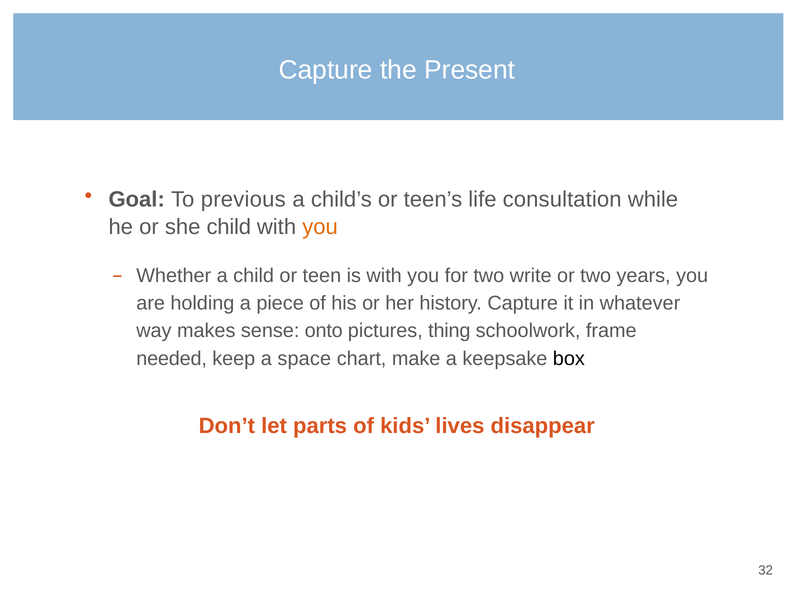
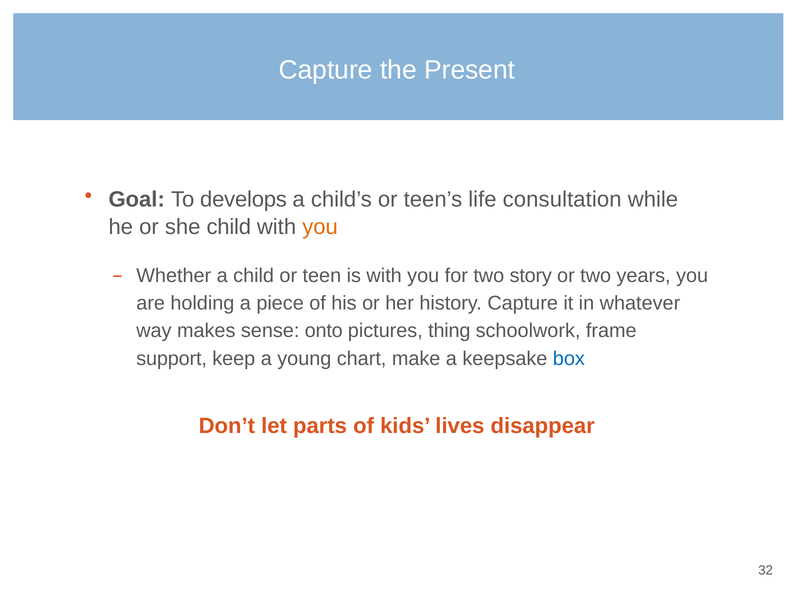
previous: previous -> develops (244, 199)
write: write -> story (531, 275)
needed: needed -> support (172, 358)
space: space -> young (304, 358)
box colour: black -> blue (569, 358)
